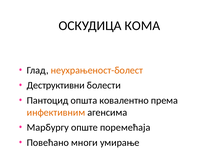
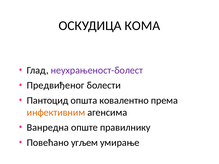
неухрањеност-болест colour: orange -> purple (97, 70)
Деструктивни: Деструктивни -> Предвиђеног (56, 85)
Марбургу: Марбургу -> Ванредна (48, 128)
поремећаја: поремећаја -> правилнику (125, 128)
многи: многи -> угљем (84, 143)
